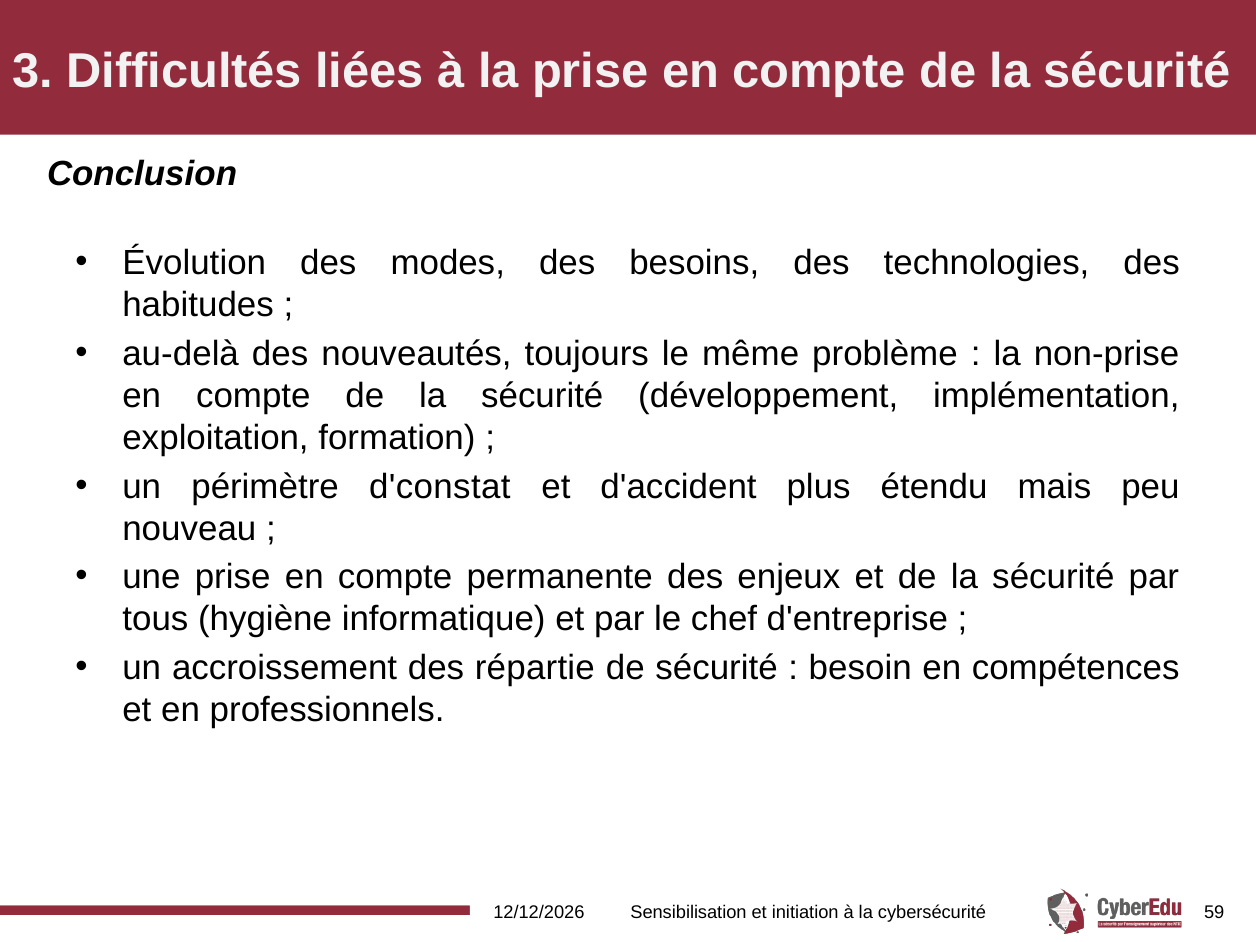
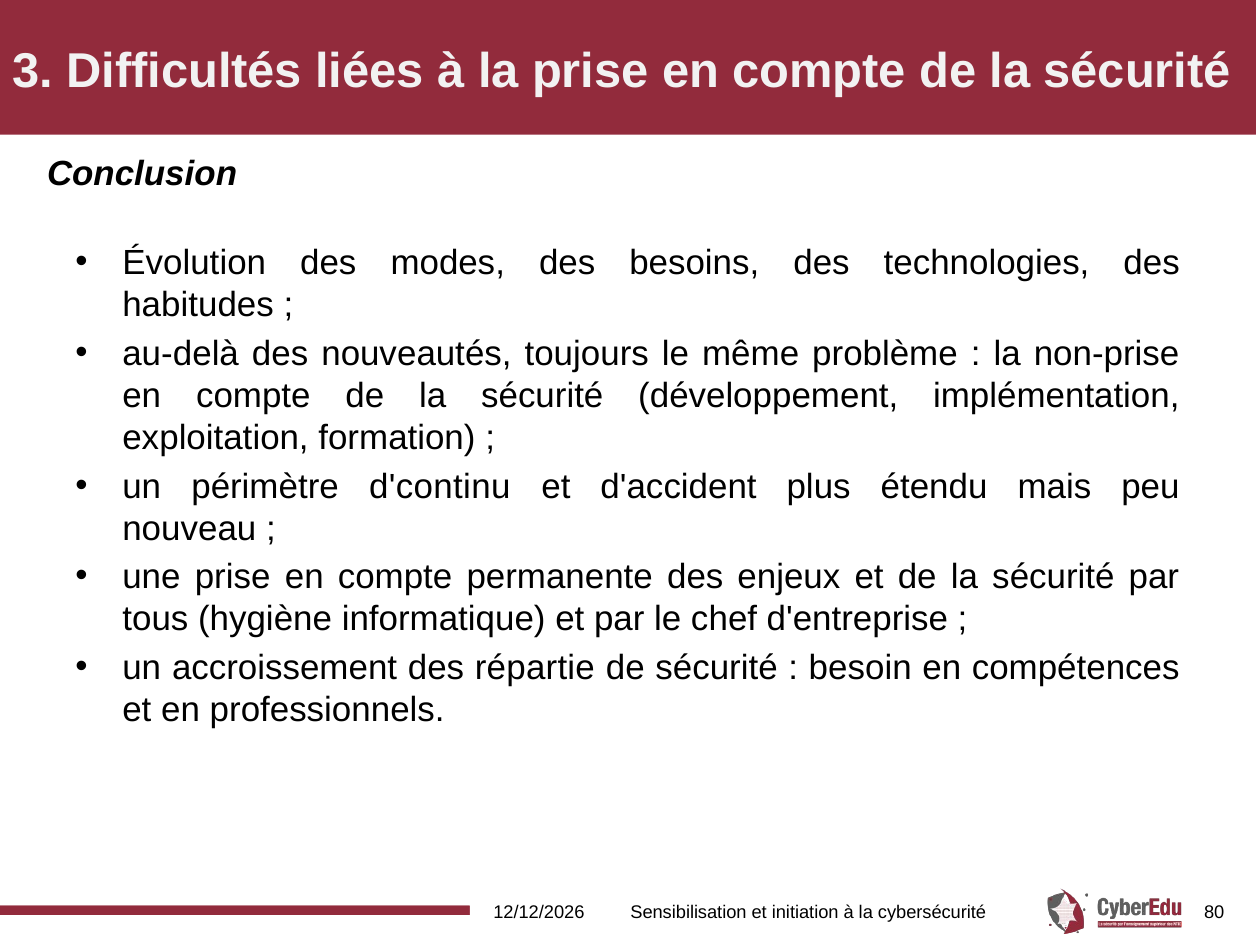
d'constat: d'constat -> d'continu (440, 487)
59: 59 -> 80 (1214, 912)
